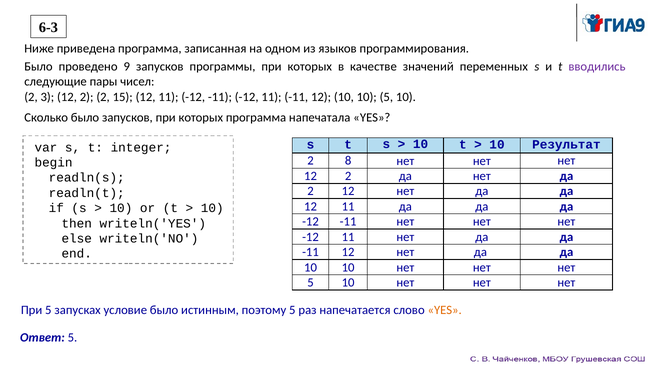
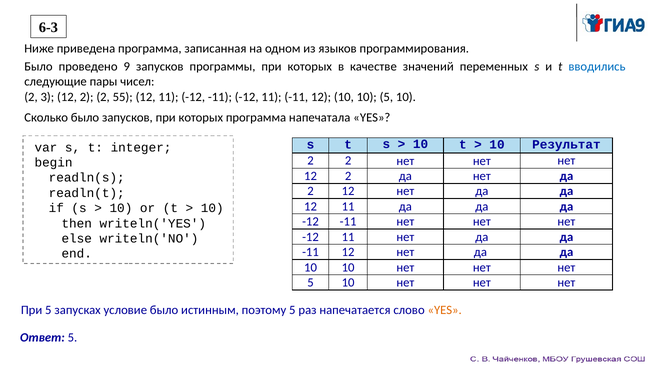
вводились colour: purple -> blue (597, 67)
15: 15 -> 55 (123, 97)
8: 8 -> 2 (348, 161)
